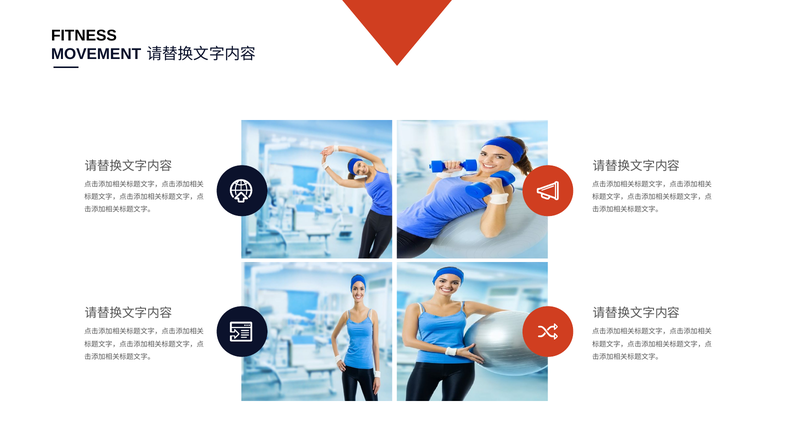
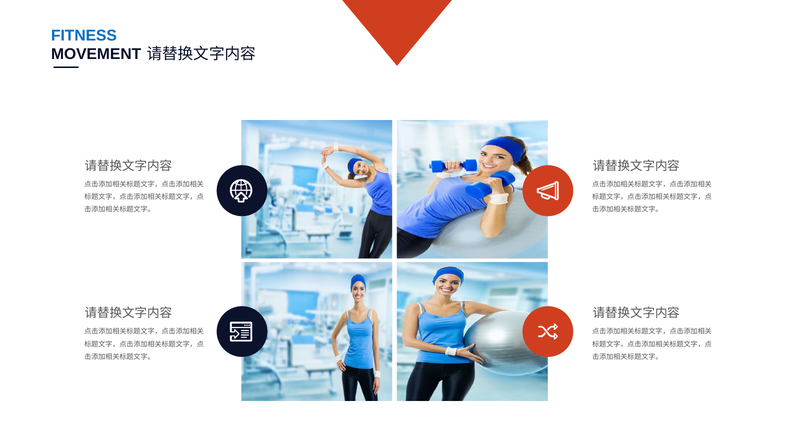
FITNESS colour: black -> blue (84, 35)
